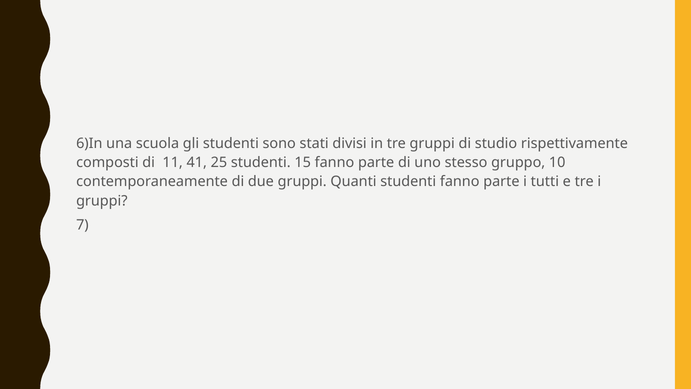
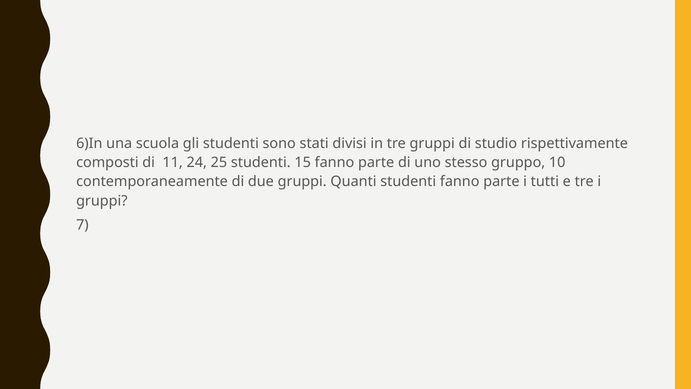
41: 41 -> 24 (197, 163)
